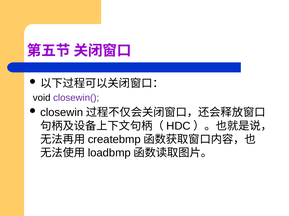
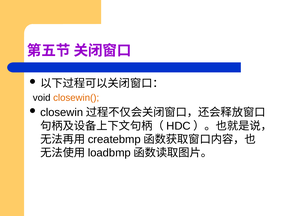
closewin( colour: purple -> orange (76, 98)
